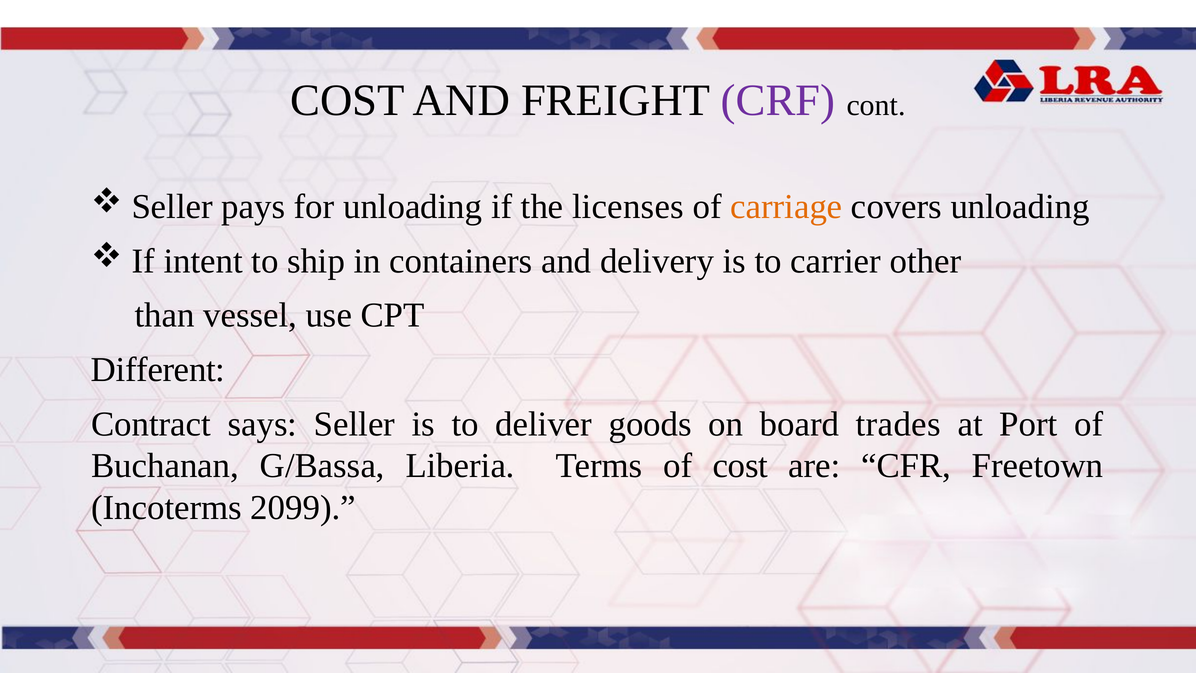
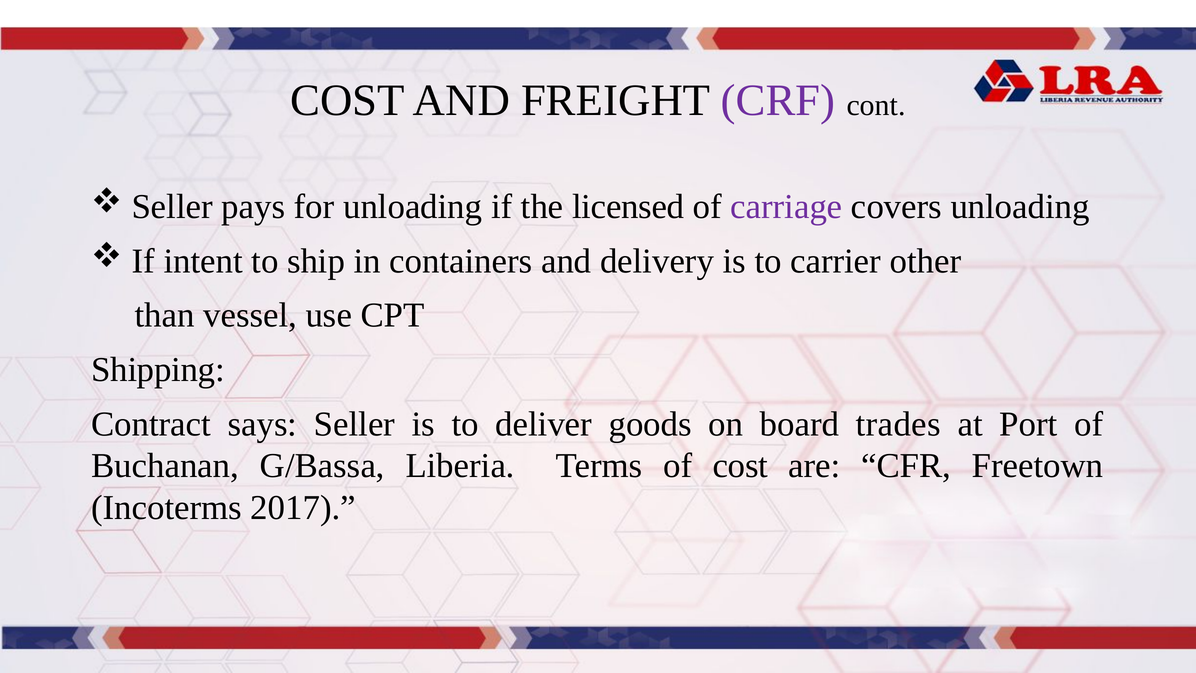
licenses: licenses -> licensed (628, 207)
carriage colour: orange -> purple (786, 207)
Different: Different -> Shipping (158, 370)
2099: 2099 -> 2017 (303, 507)
